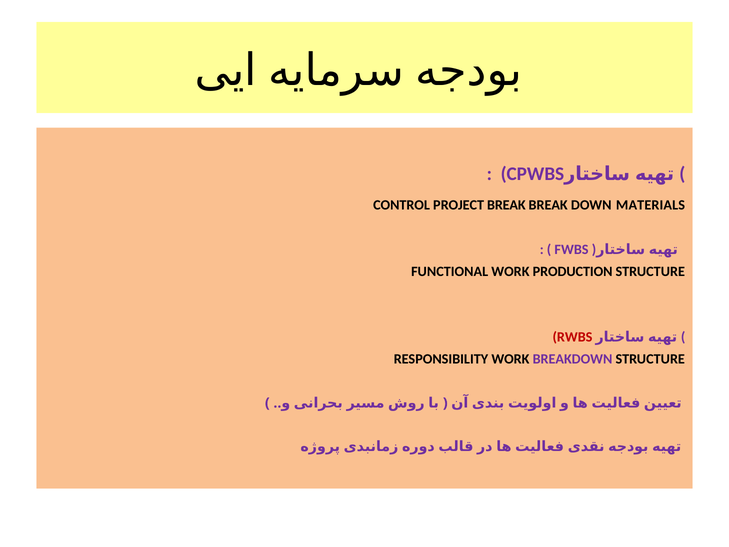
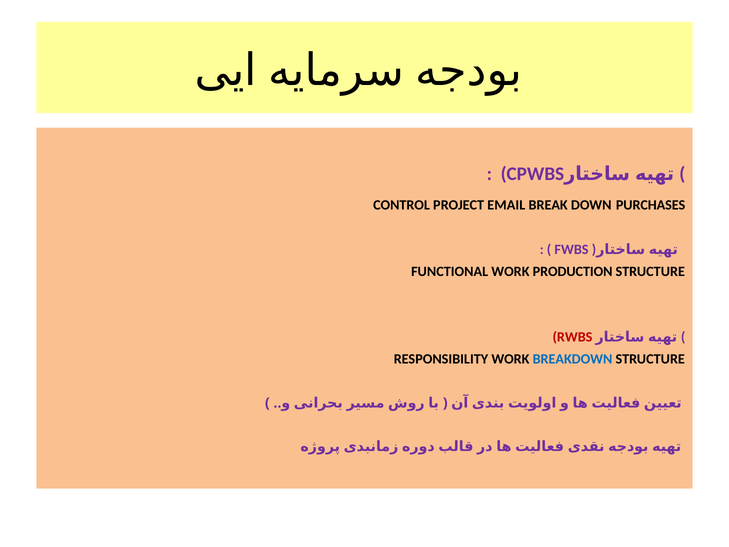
PROJECT BREAK: BREAK -> EMAIL (506, 205)
MATERIALS: MATERIALS -> PURCHASES (651, 205)
BREAKDOWN colour: purple -> blue (573, 359)
